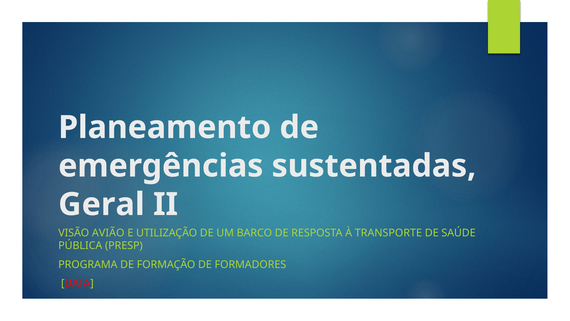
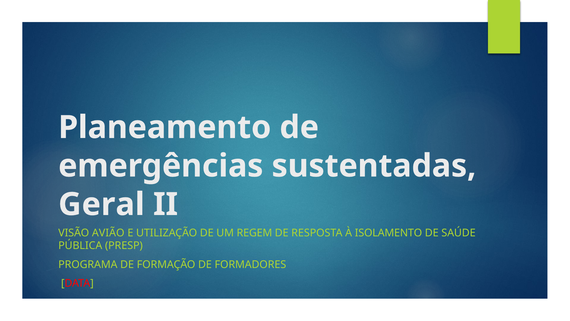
BARCO: BARCO -> REGEM (254, 233)
TRANSPORTE: TRANSPORTE -> ISOLAMENTO (388, 233)
